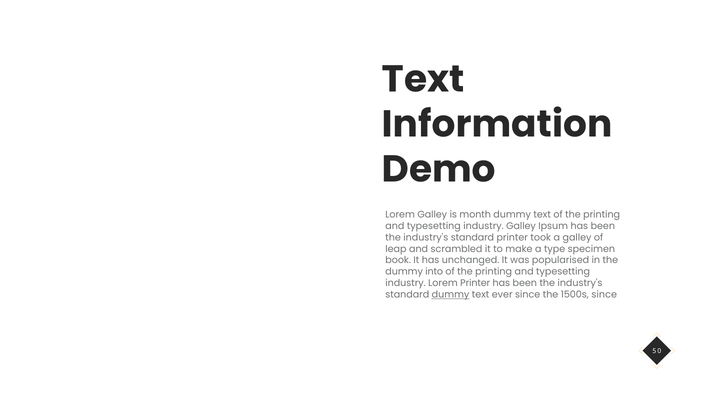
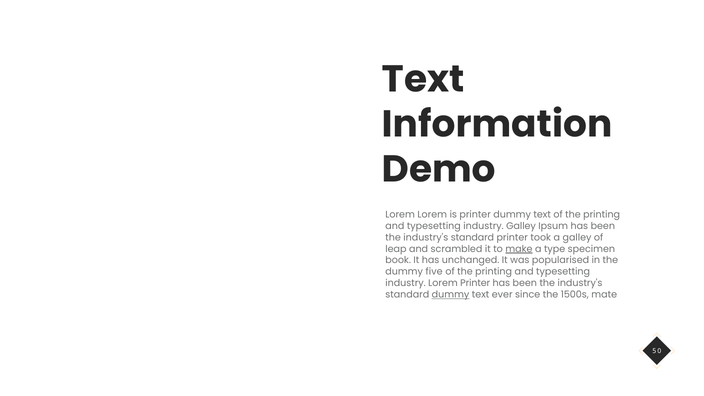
Lorem Galley: Galley -> Lorem (432, 214)
is month: month -> printer (475, 214)
make underline: none -> present (519, 249)
into: into -> five (434, 272)
1500s since: since -> mate (604, 295)
